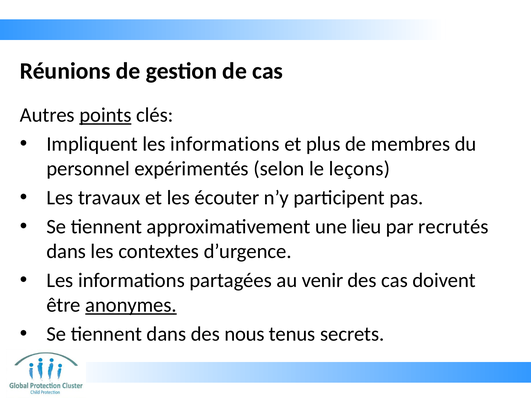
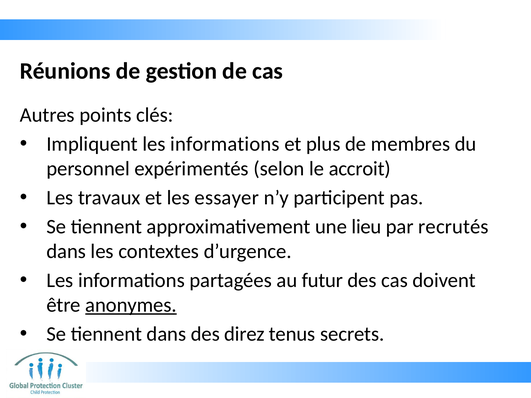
points underline: present -> none (105, 115)
leçons: leçons -> accroit (360, 169)
écouter: écouter -> essayer (227, 198)
venir: venir -> futur (322, 281)
nous: nous -> direz (244, 334)
